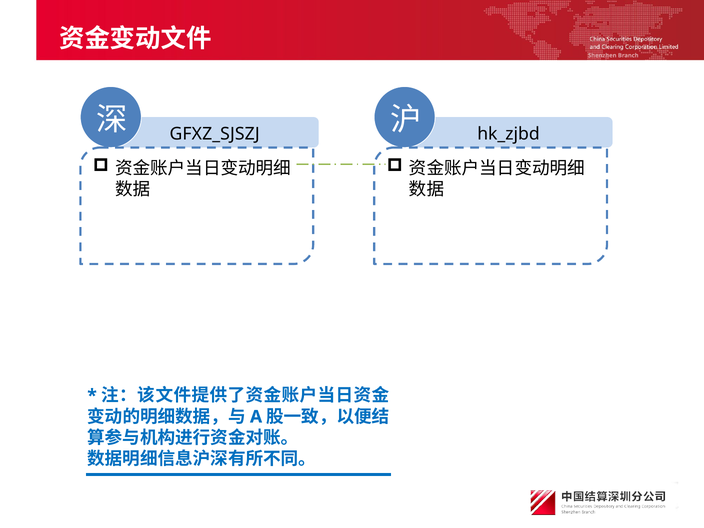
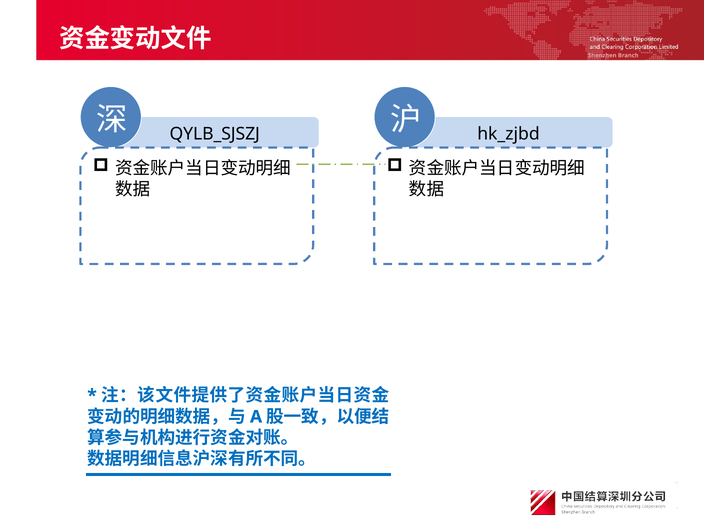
GFXZ_SJSZJ: GFXZ_SJSZJ -> QYLB_SJSZJ (215, 134)
